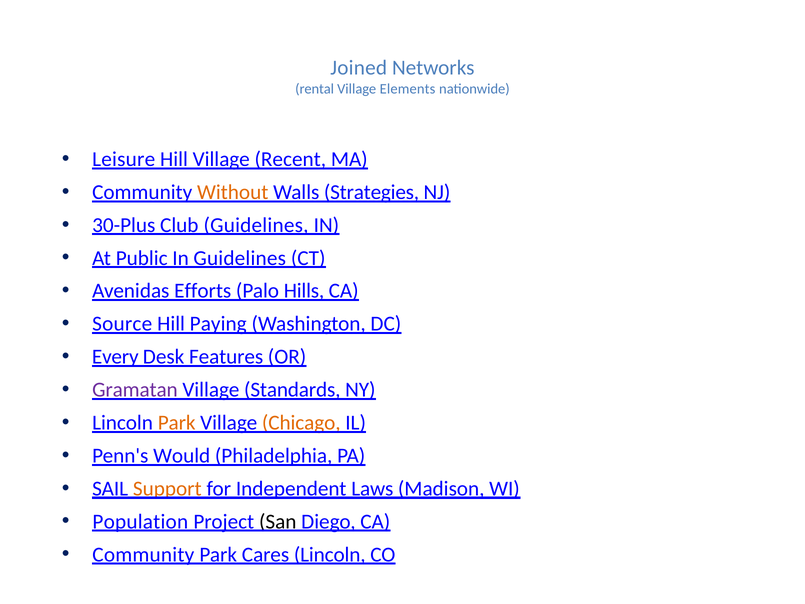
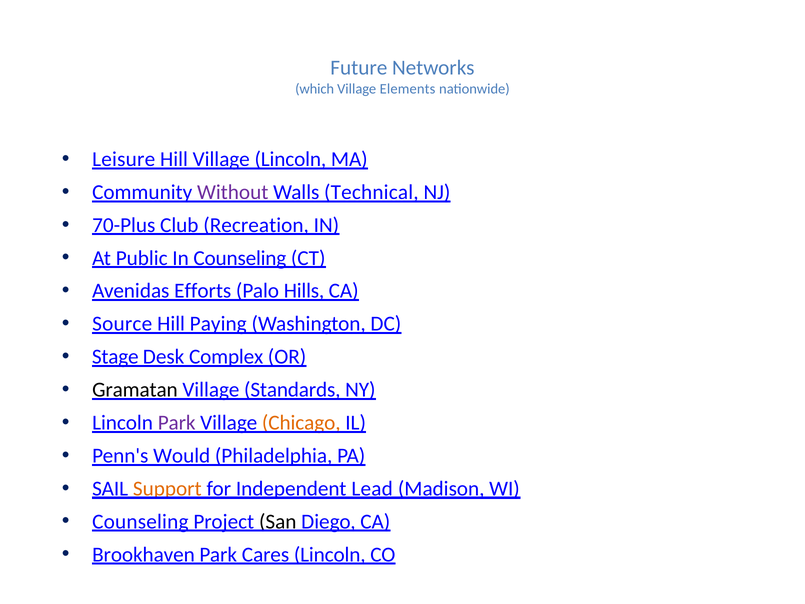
Joined: Joined -> Future (359, 68)
rental: rental -> which (315, 89)
Village Recent: Recent -> Lincoln (290, 159)
Without colour: orange -> purple (233, 192)
Strategies: Strategies -> Technical (371, 192)
30-Plus: 30-Plus -> 70-Plus (124, 225)
Club Guidelines: Guidelines -> Recreation (256, 225)
In Guidelines: Guidelines -> Counseling (240, 258)
Every: Every -> Stage (115, 357)
Features: Features -> Complex (226, 357)
Gramatan colour: purple -> black (135, 390)
Park colour: orange -> purple (177, 423)
Laws: Laws -> Lead (372, 488)
Population: Population -> Counseling (140, 521)
Community: Community -> Brookhaven (143, 554)
